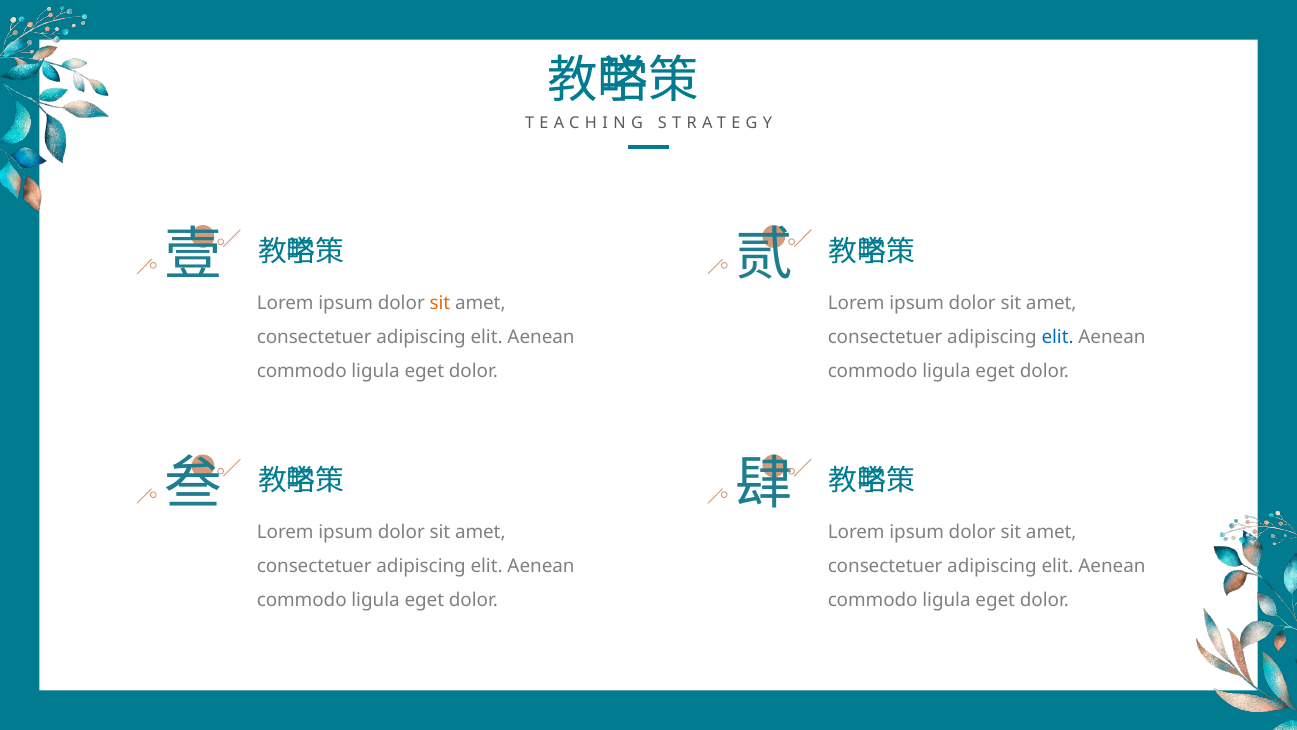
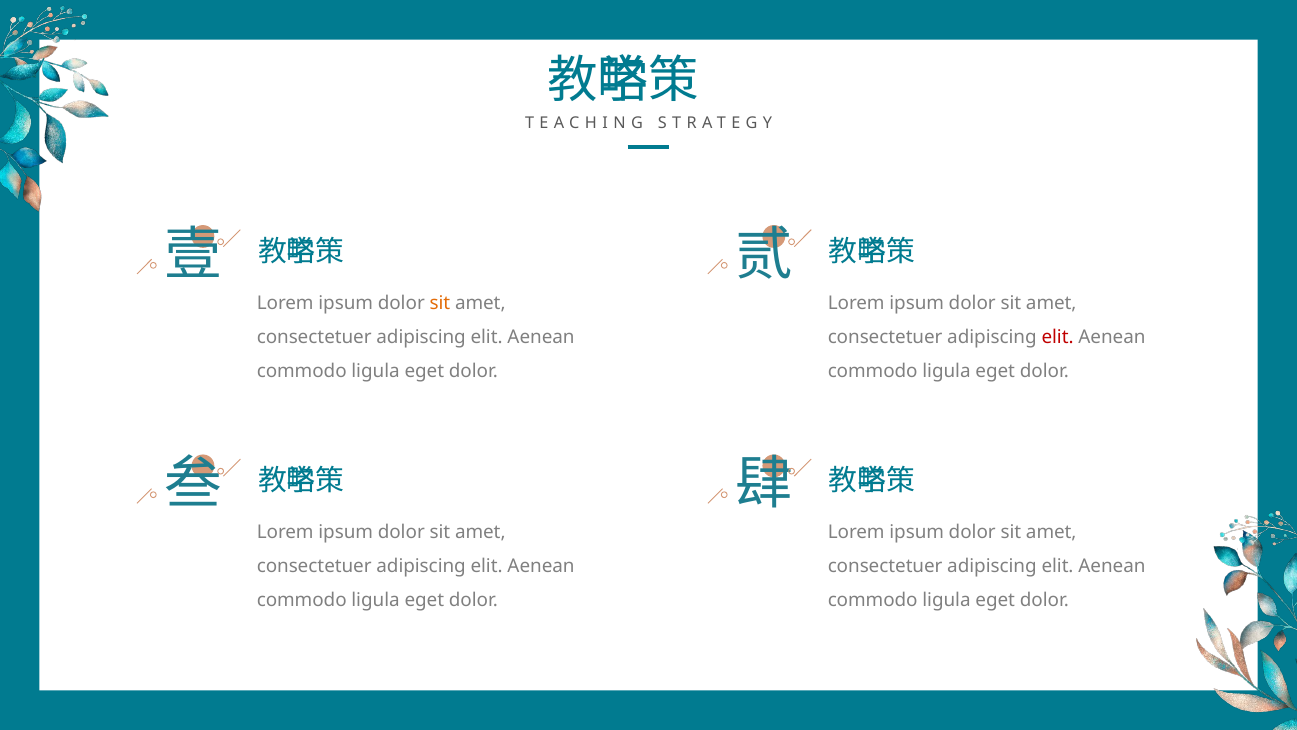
elit colour: blue -> red (1058, 337)
